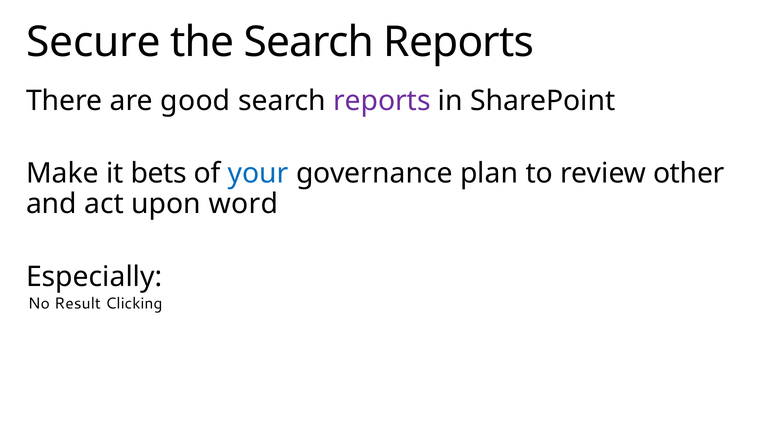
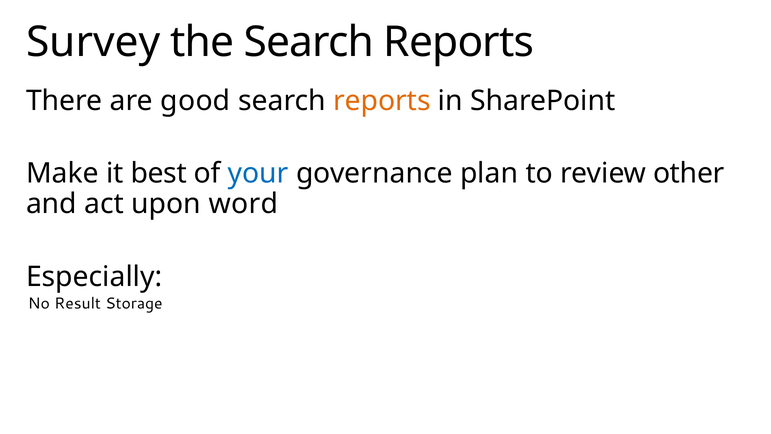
Secure: Secure -> Survey (93, 42)
reports colour: purple -> orange (382, 101)
bets: bets -> best (159, 173)
Clicking: Clicking -> Storage (134, 304)
